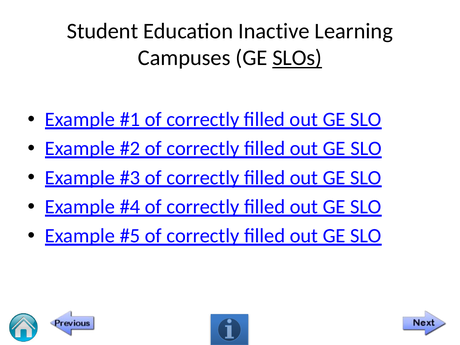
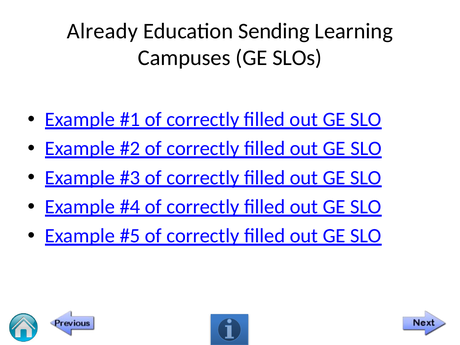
Student: Student -> Already (102, 31)
Inactive: Inactive -> Sending (274, 31)
SLOs underline: present -> none (297, 58)
